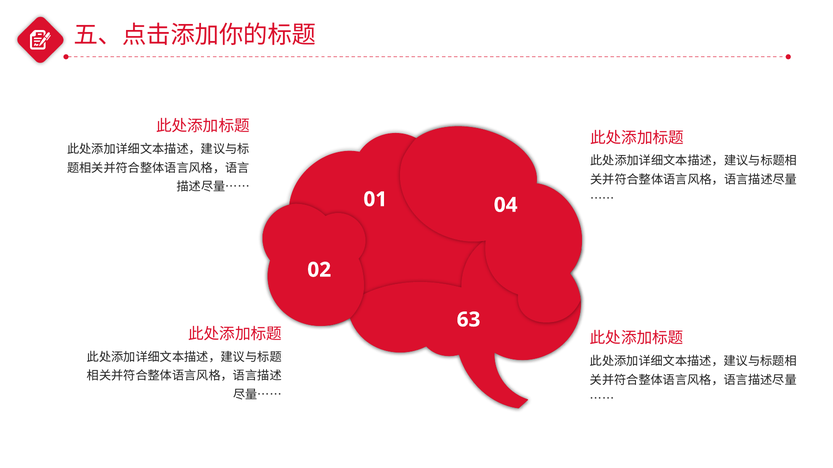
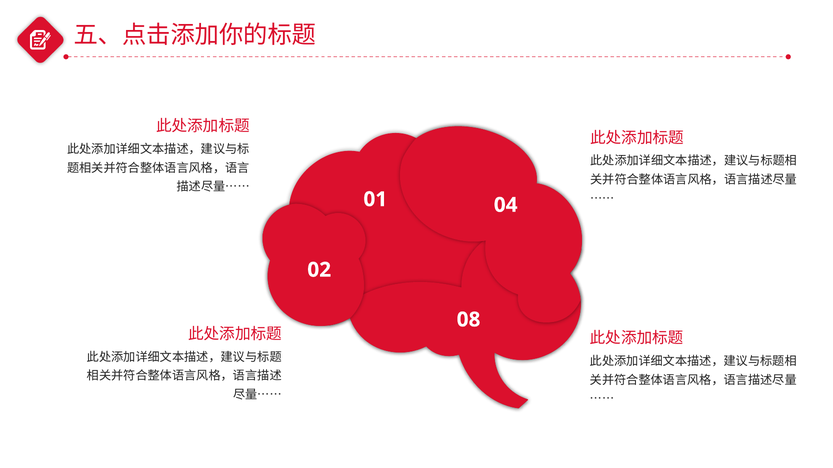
63: 63 -> 08 (469, 320)
